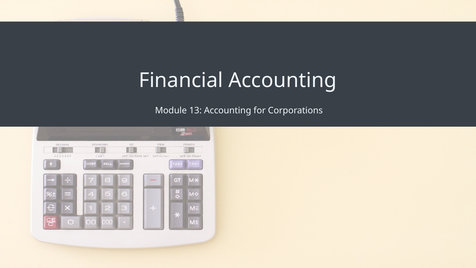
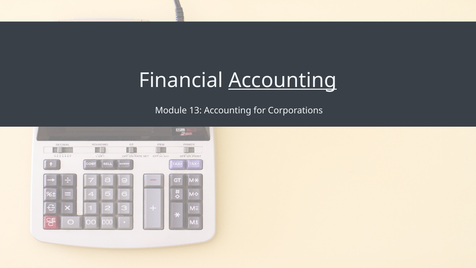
Accounting underline: none -> present (283, 80)
